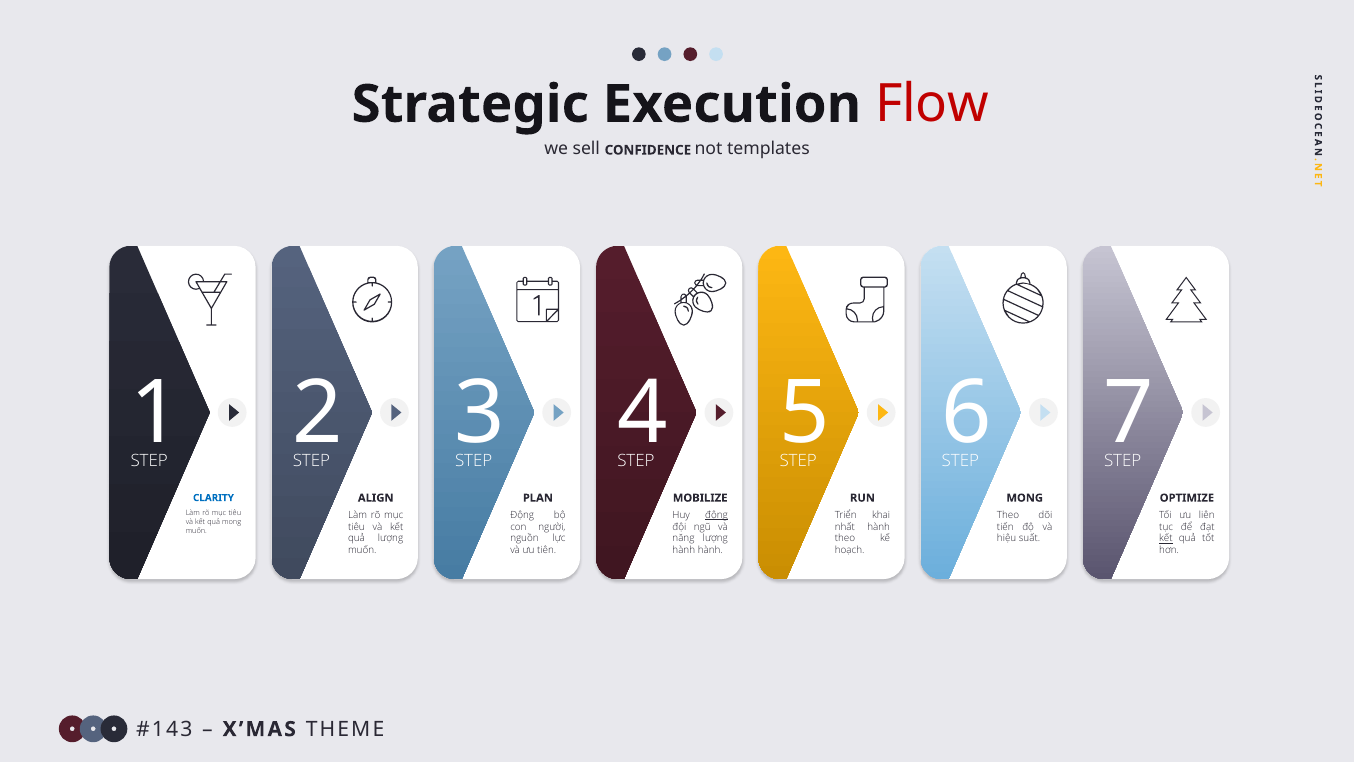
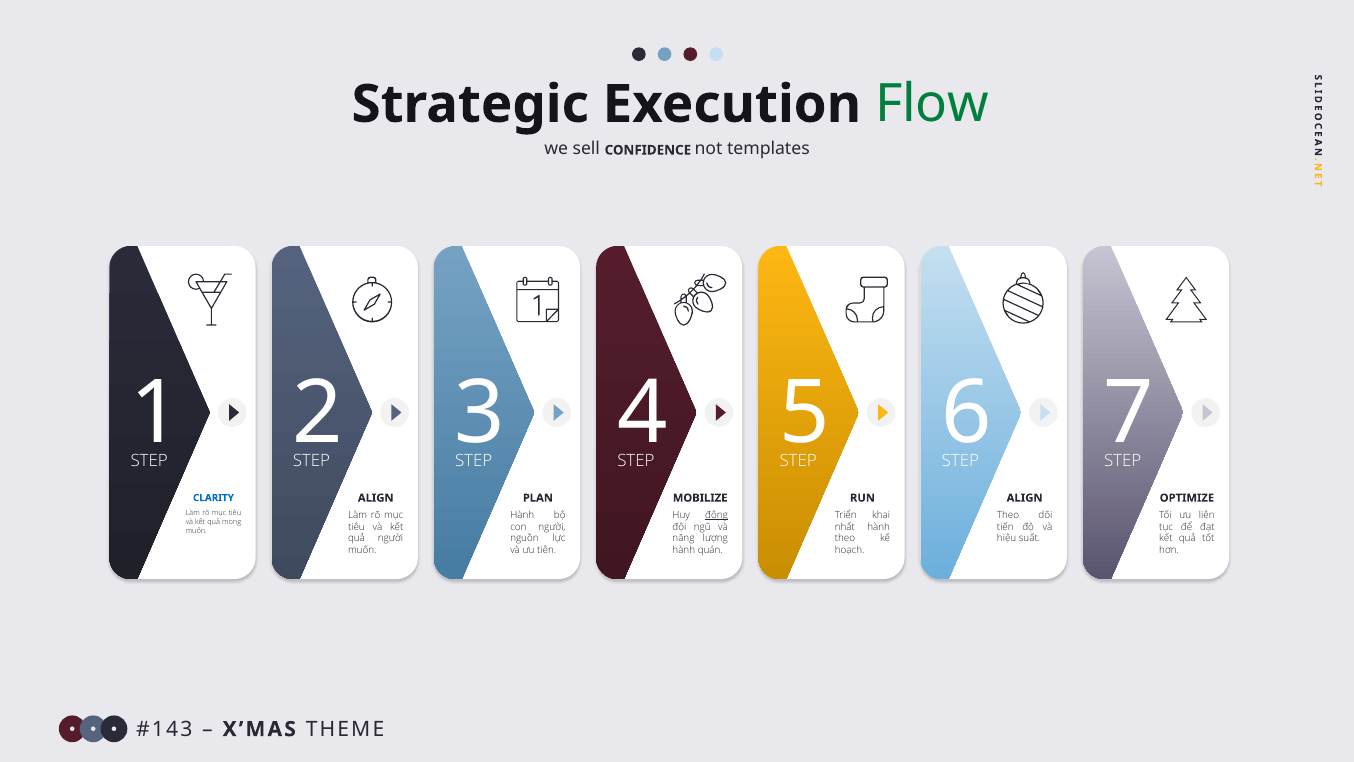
Flow colour: red -> green (932, 104)
MONG: MONG -> ALIGN (1025, 498)
Động: Động -> Hành (522, 515)
quả lượng: lượng -> người (391, 538)
kết underline: present -> none (1166, 538)
hành hành: hành -> quán (710, 550)
